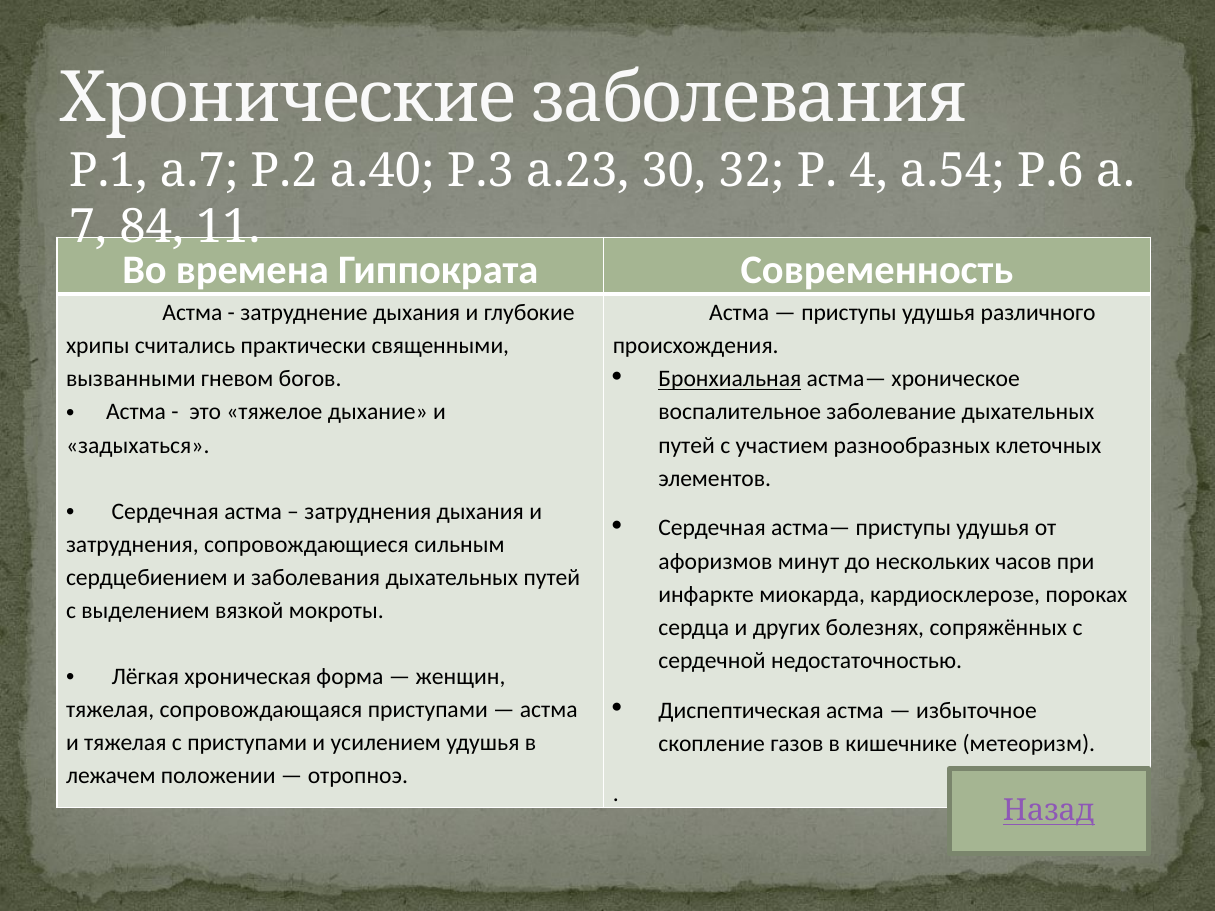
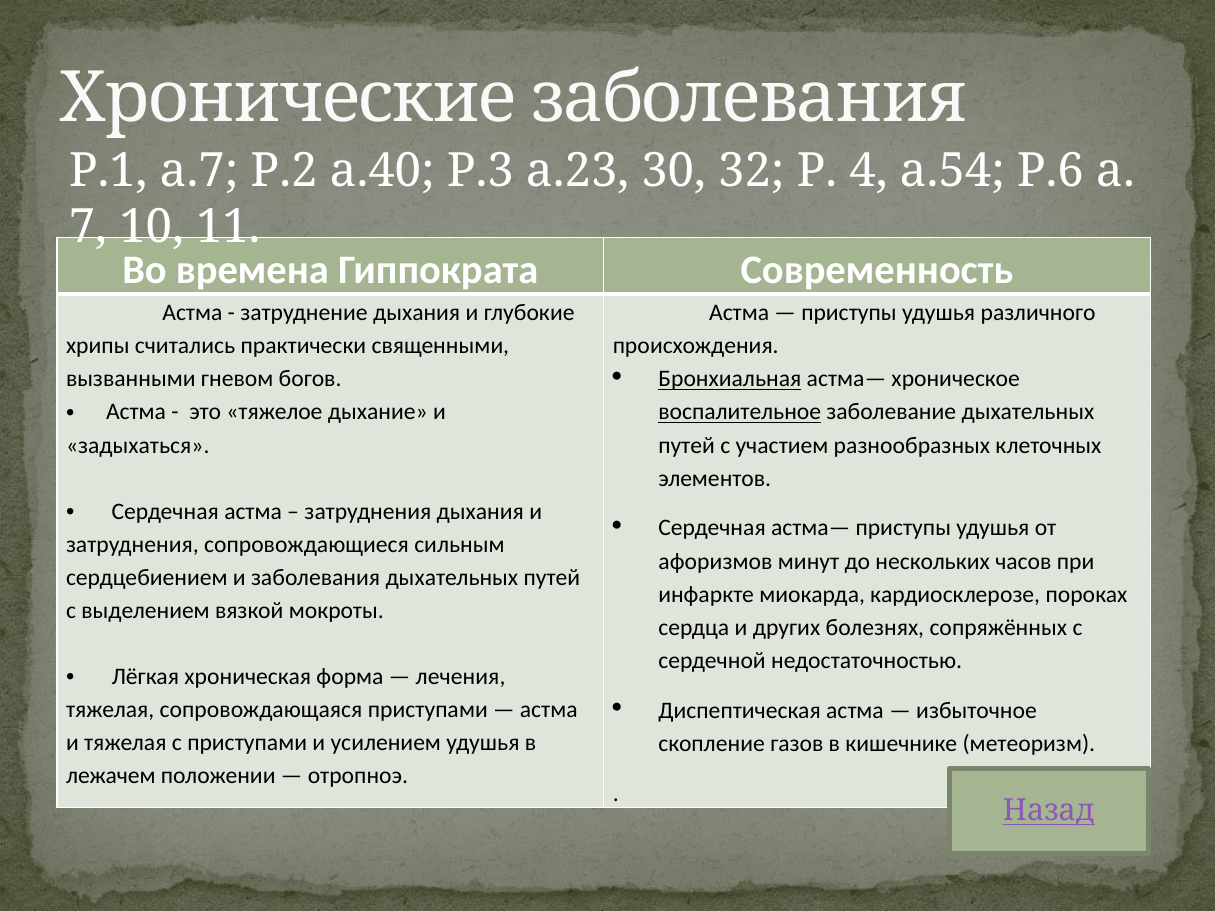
84: 84 -> 10 (152, 227)
воспалительное underline: none -> present (740, 412)
женщин: женщин -> лечения (461, 677)
